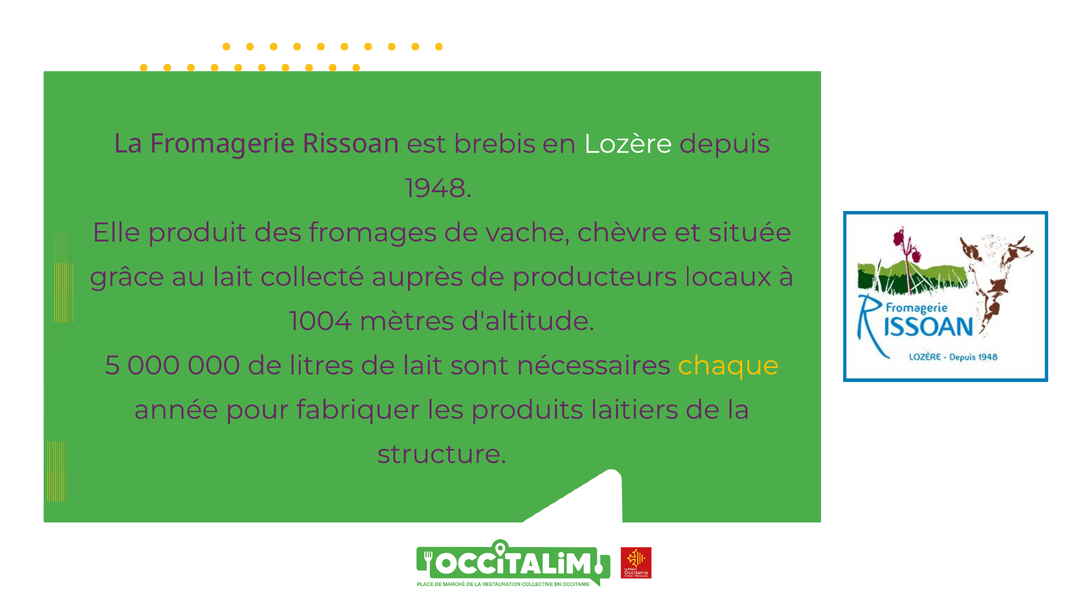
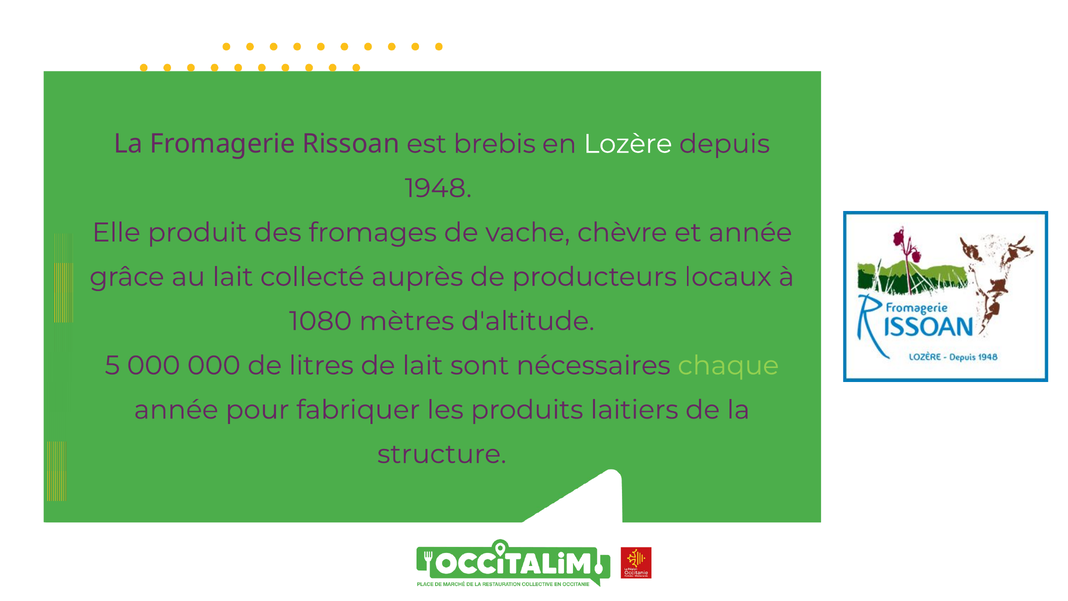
et située: située -> année (750, 232)
1004: 1004 -> 1080 (320, 321)
chaque colour: yellow -> light green (728, 365)
